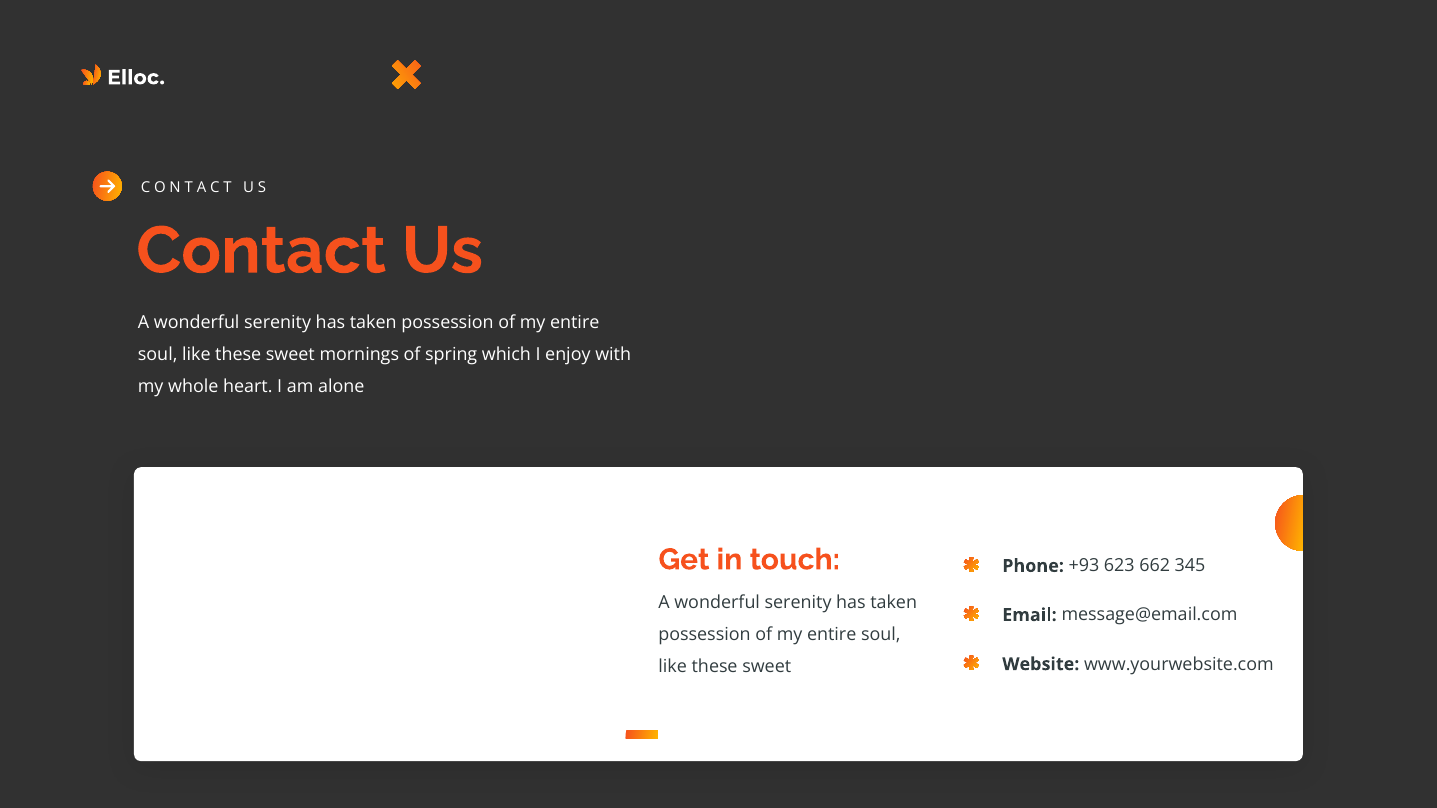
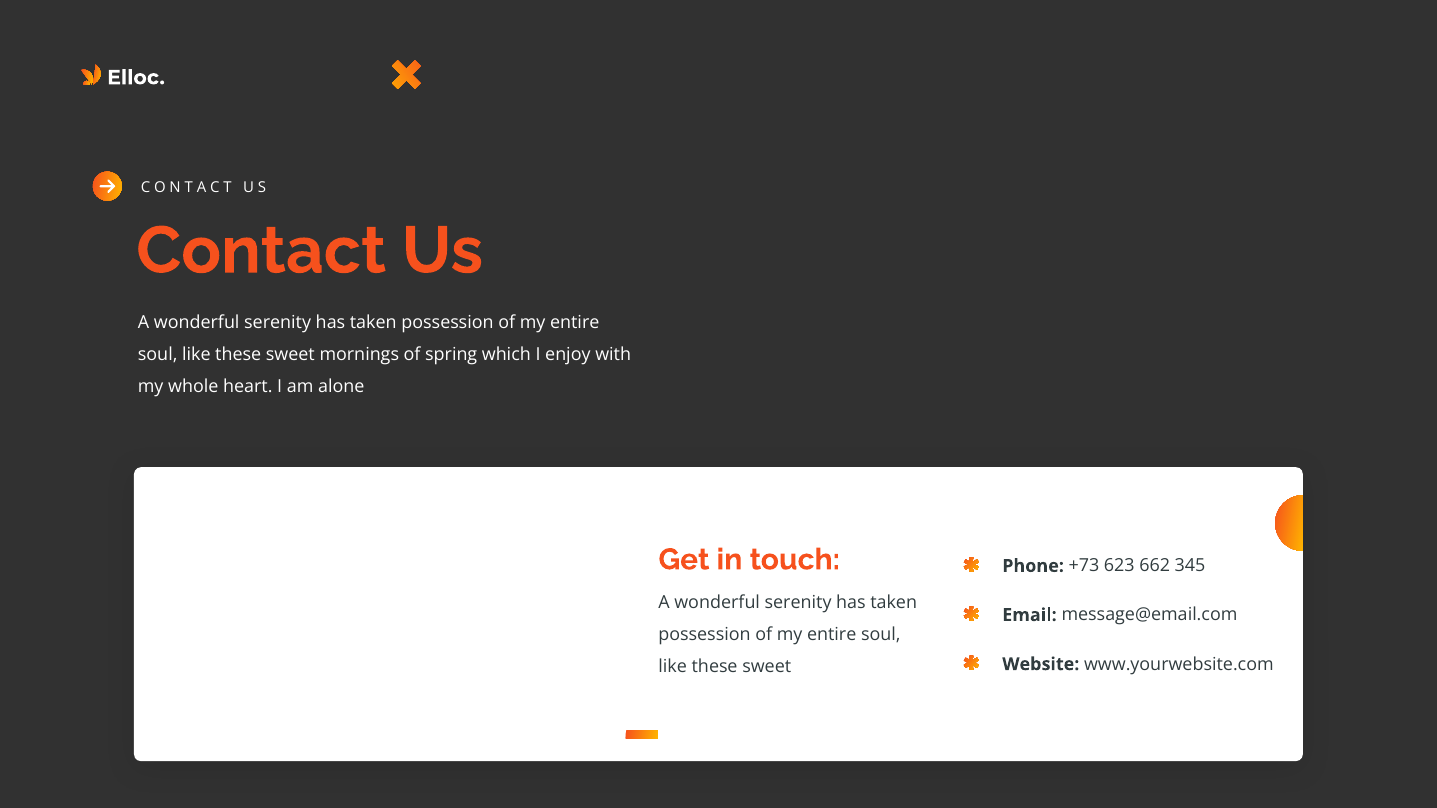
+93: +93 -> +73 (1084, 566)
